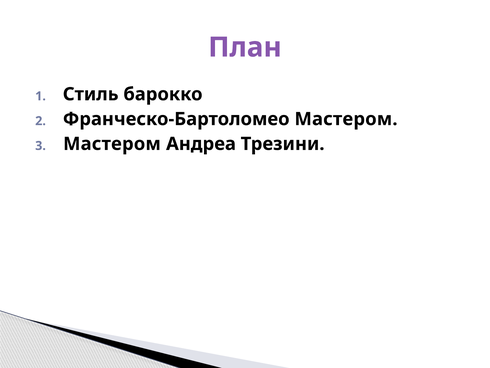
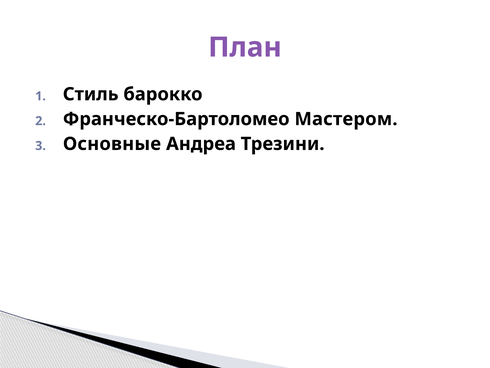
Мастером: Мастером -> Основные (112, 144)
